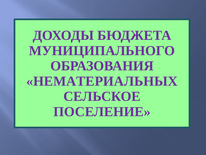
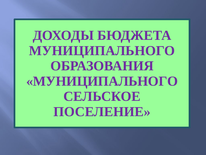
НЕМАТЕРИАЛЬНЫХ: НЕМАТЕРИАЛЬНЫХ -> МУНИЦИПАЛЬНОГО (102, 81)
